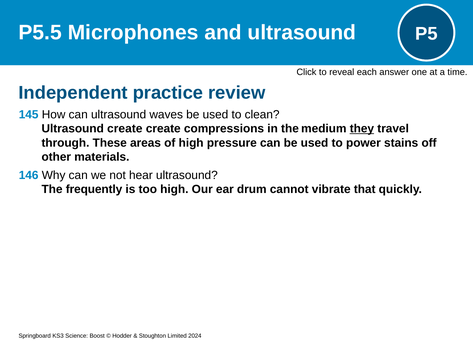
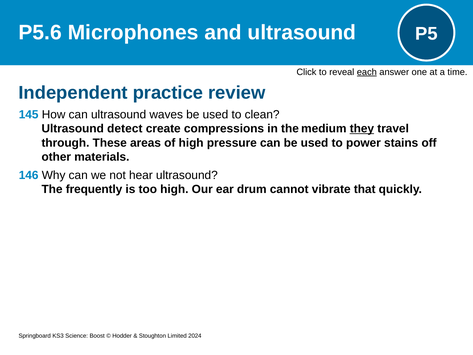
P5.5: P5.5 -> P5.6 (40, 32)
each underline: none -> present (367, 72)
Ultrasound create: create -> detect (125, 129)
